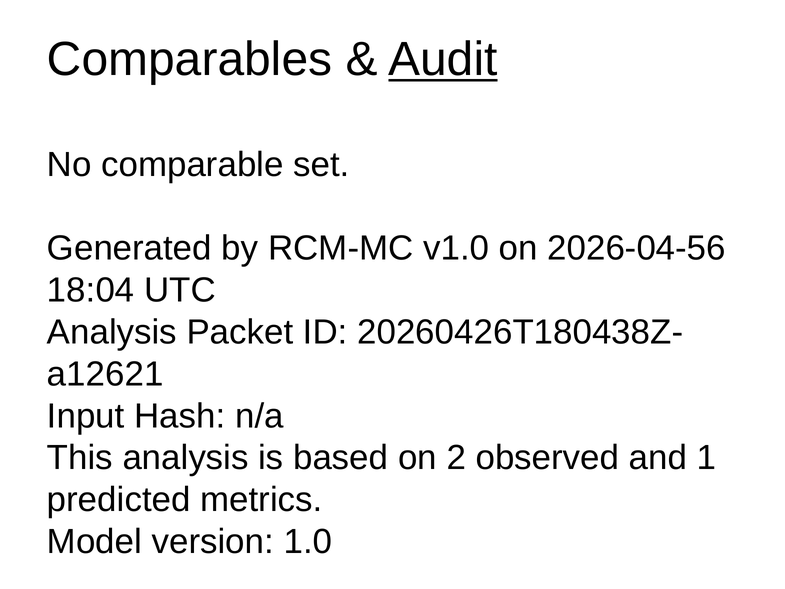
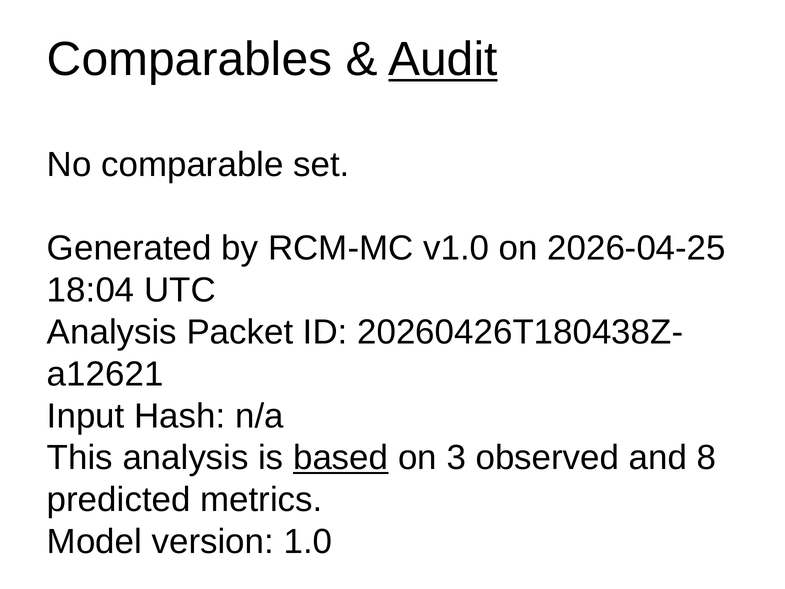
2026-04-56: 2026-04-56 -> 2026-04-25 (637, 248)
based underline: none -> present (341, 458)
2: 2 -> 3 (456, 458)
1: 1 -> 8 (707, 458)
